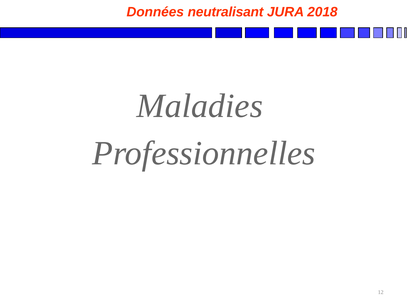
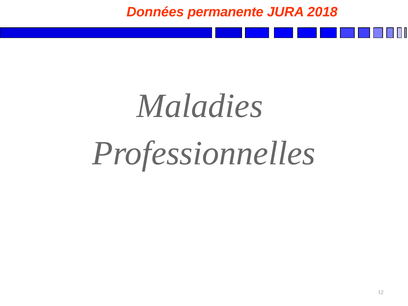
neutralisant: neutralisant -> permanente (226, 12)
